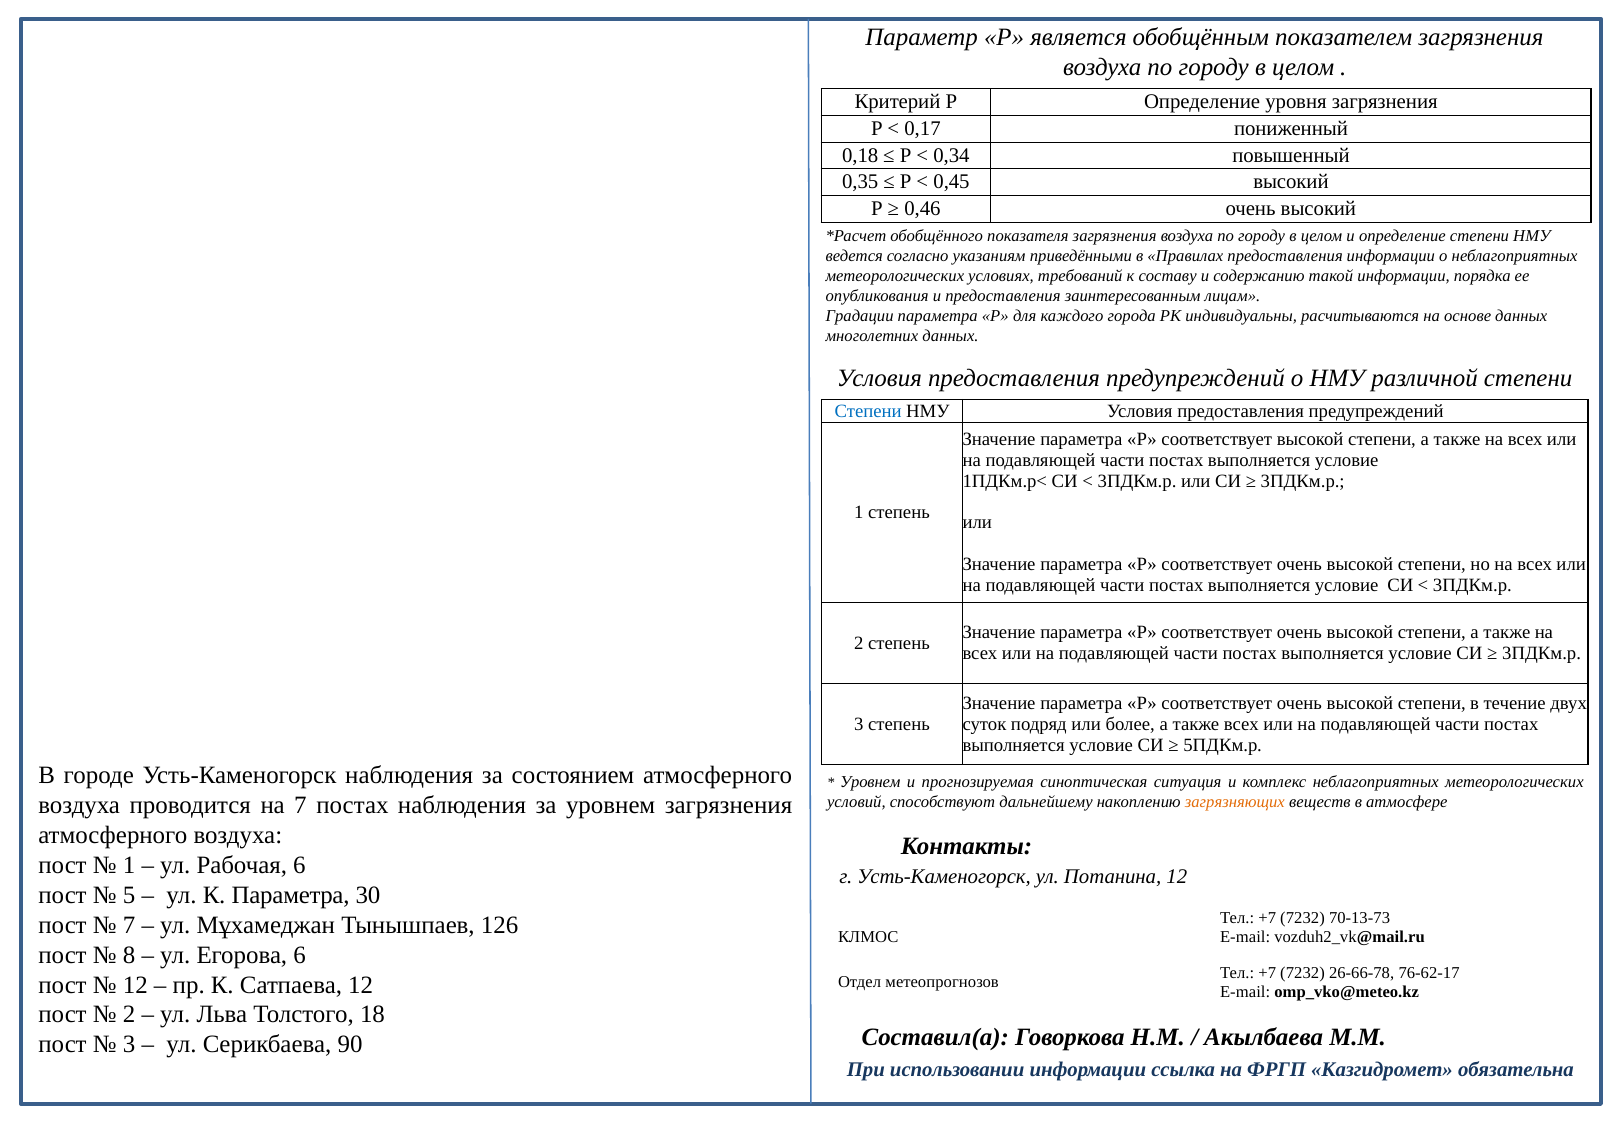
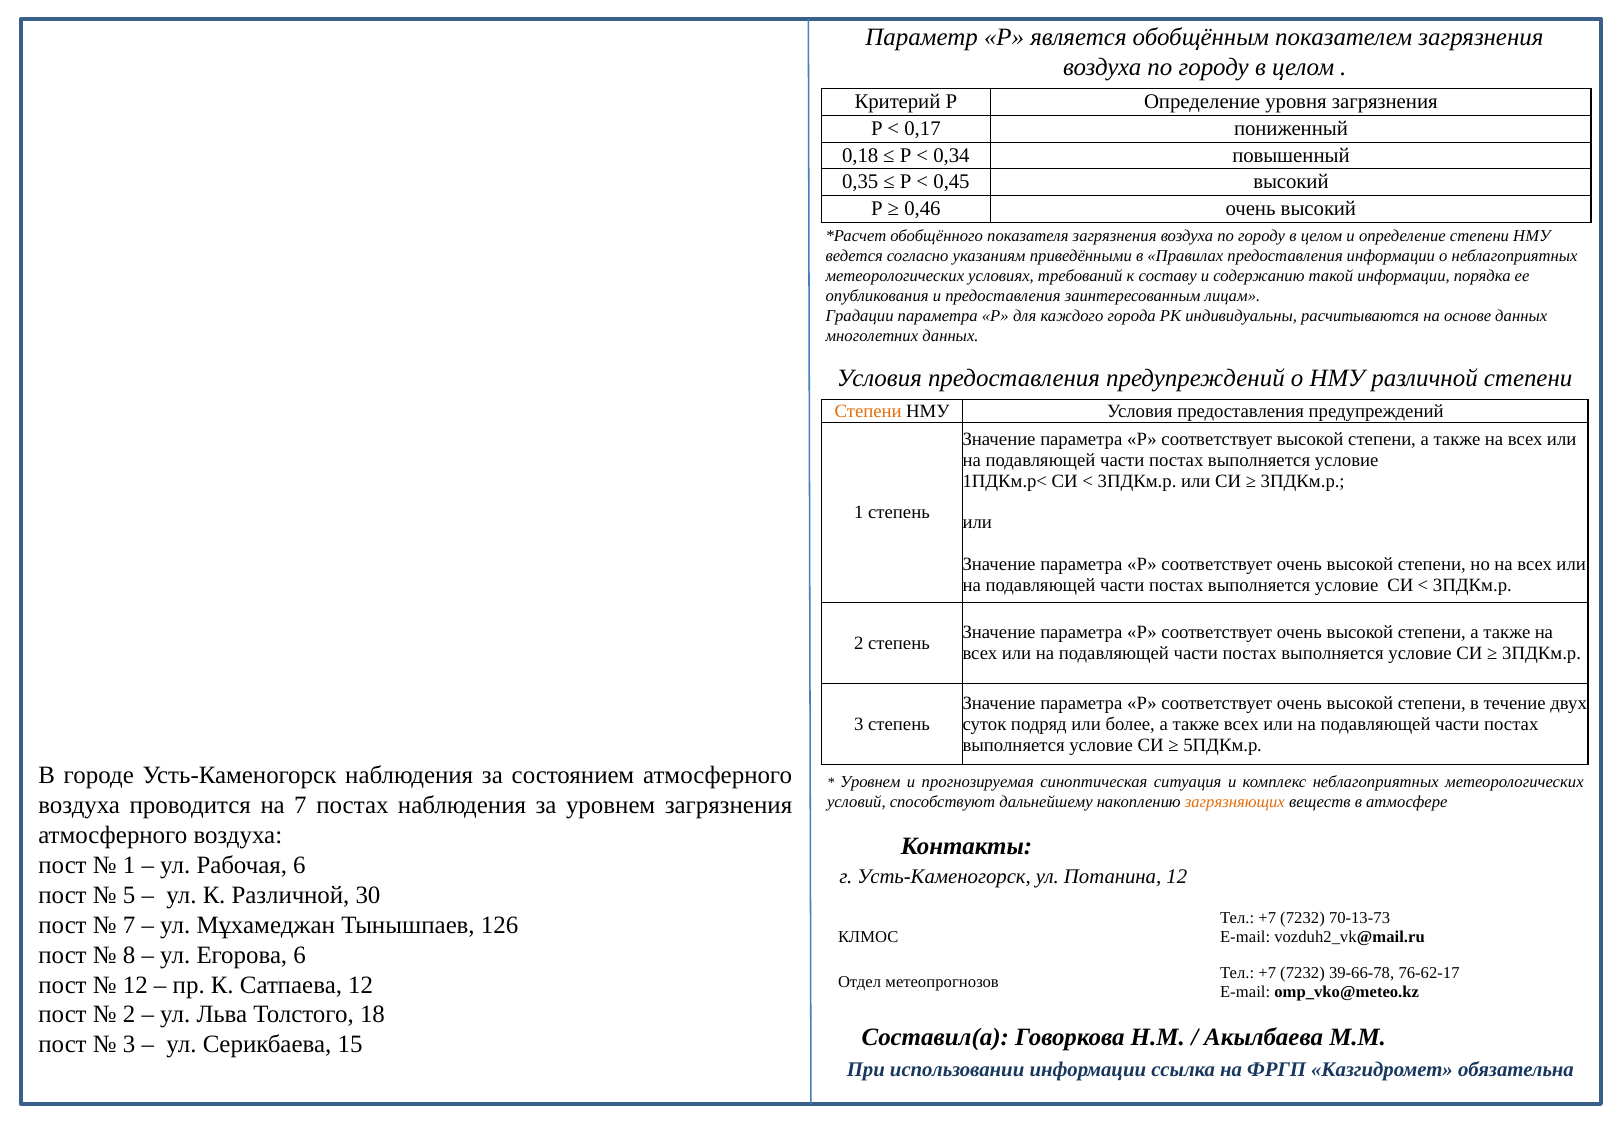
Степени colour: blue -> orange (868, 411)
К Параметра: Параметра -> Различной (291, 895)
26-66-78: 26-66-78 -> 39-66-78 (1362, 973)
90: 90 -> 15 (350, 1045)
